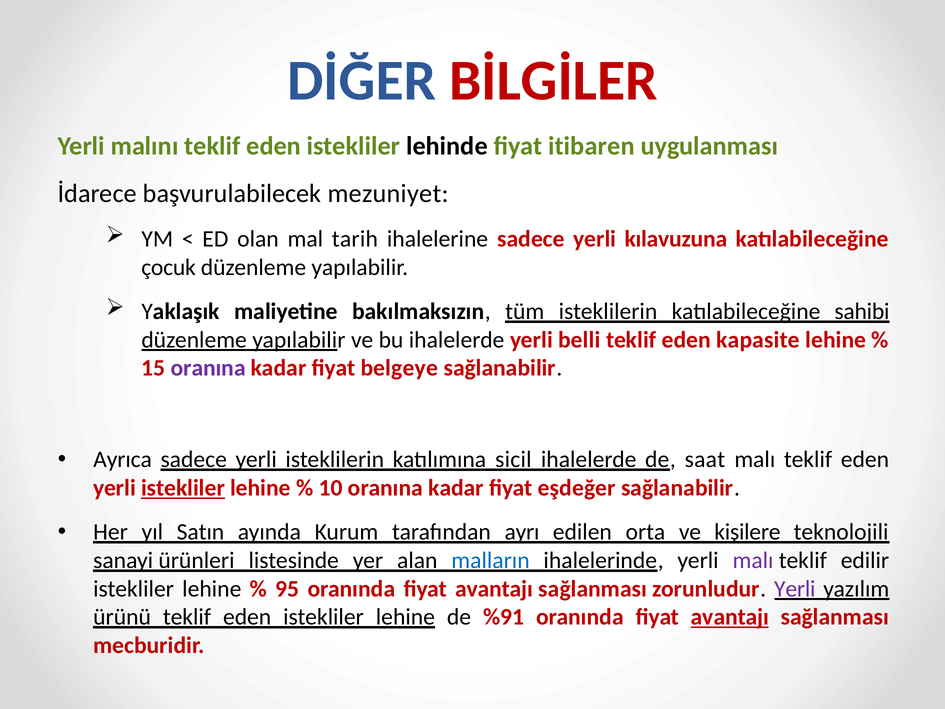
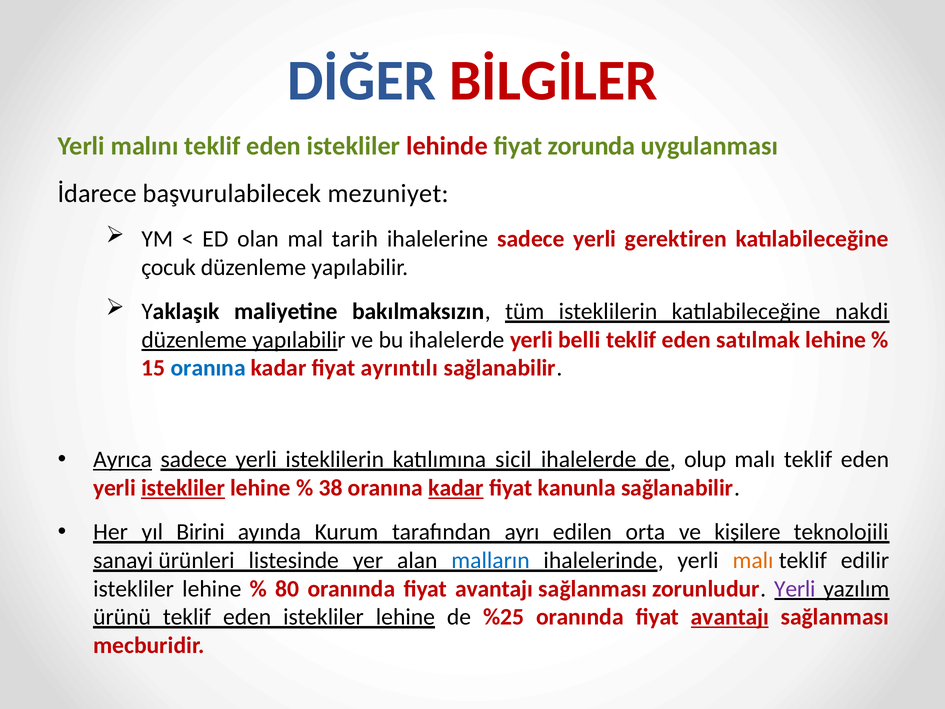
lehinde colour: black -> red (447, 146)
itibaren: itibaren -> zorunda (592, 146)
kılavuzuna: kılavuzuna -> gerektiren (676, 239)
sahibi: sahibi -> nakdi (862, 311)
kapasite: kapasite -> satılmak (758, 340)
oranına colour: purple -> blue (208, 368)
belgeye: belgeye -> ayrıntılı (399, 368)
Ayrıca underline: none -> present (123, 459)
saat: saat -> olup (705, 459)
10: 10 -> 38 (331, 488)
kadar underline: none -> present (456, 488)
eşdeğer: eşdeğer -> kanunla (577, 488)
Satın: Satın -> Birini (201, 532)
malı colour: purple -> orange (753, 560)
95: 95 -> 80 (287, 589)
%91: %91 -> %25 (504, 617)
